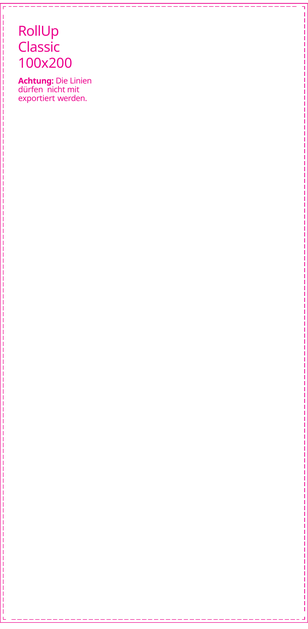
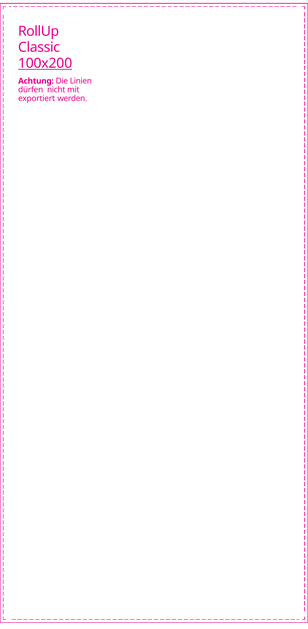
100x200 underline: none -> present (45, 63)
